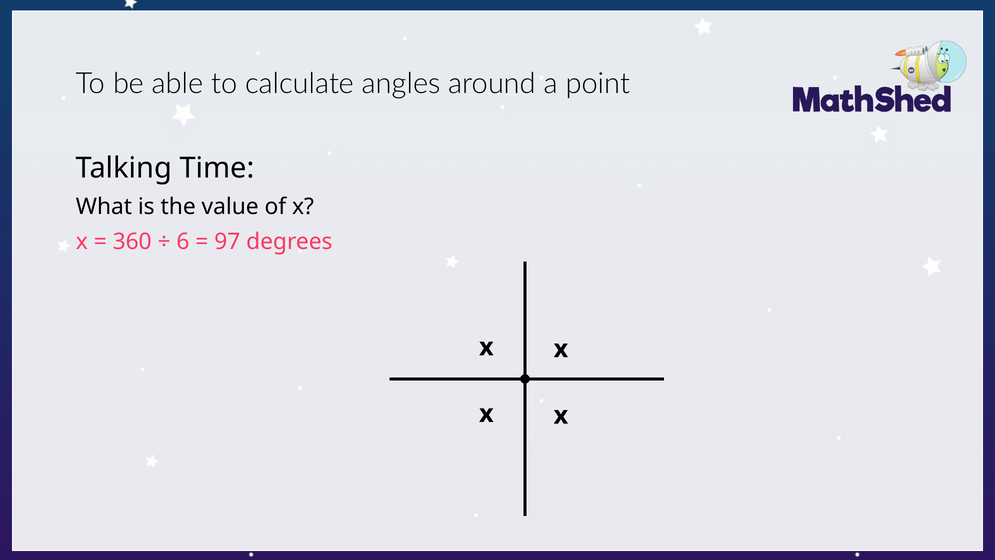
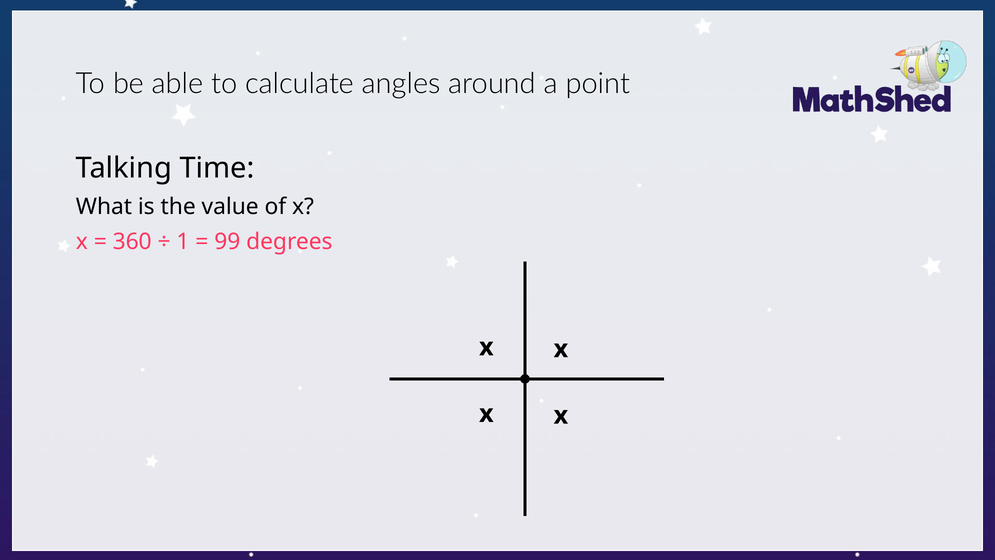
6: 6 -> 1 (183, 242)
97: 97 -> 99 (227, 242)
